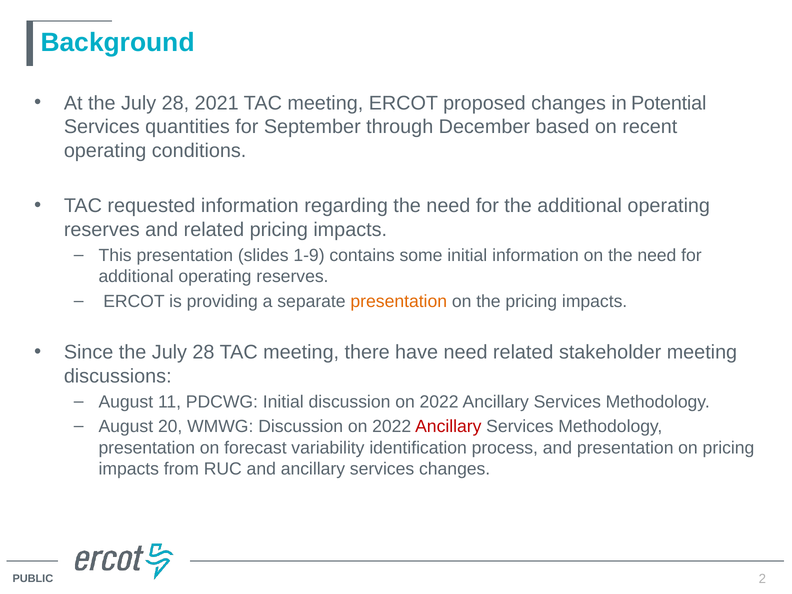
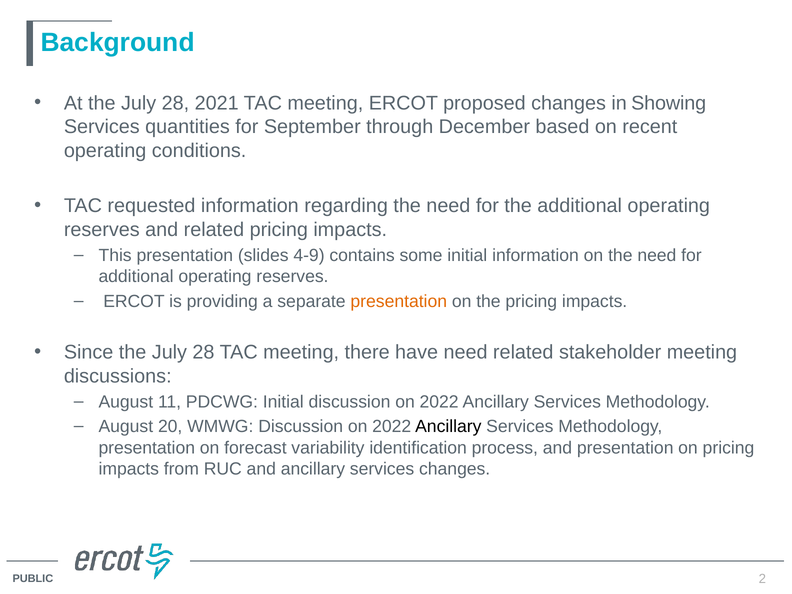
Potential: Potential -> Showing (669, 103)
1-9: 1-9 -> 4-9 (309, 255)
Ancillary colour: red -> black (448, 427)
